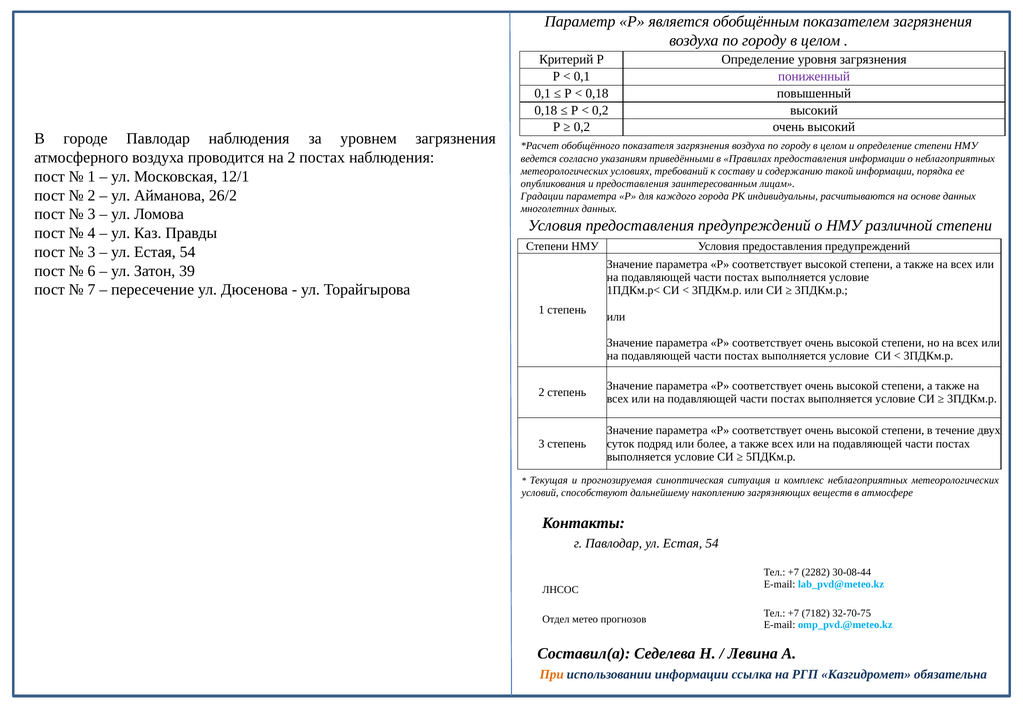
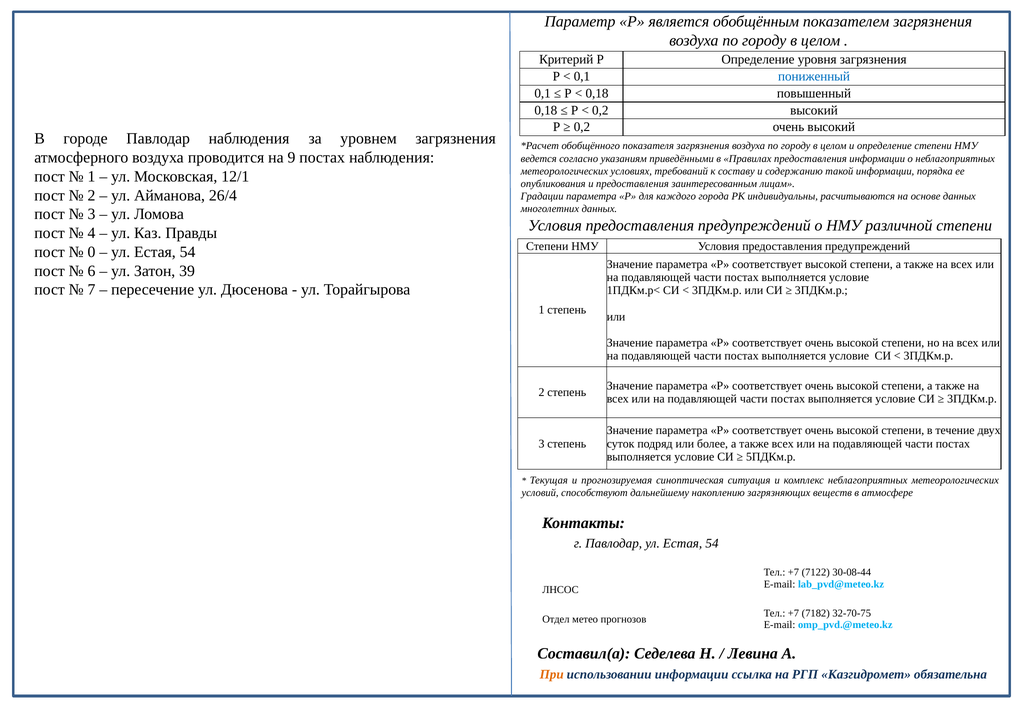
пониженный colour: purple -> blue (814, 77)
на 2: 2 -> 9 (292, 158)
26/2: 26/2 -> 26/4 (223, 195)
3: 3 -> 0 (92, 252)
2282: 2282 -> 7122 (816, 573)
